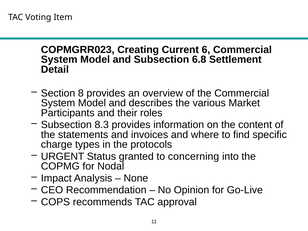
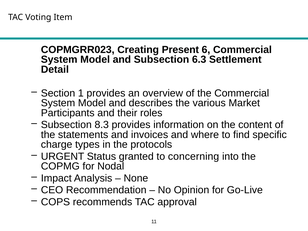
Current: Current -> Present (180, 50)
6.8: 6.8 -> 6.3 (199, 60)
8: 8 -> 1 (81, 93)
